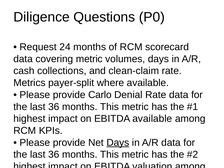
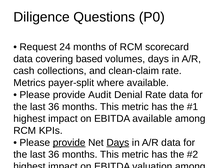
covering metric: metric -> based (89, 59)
Carlo: Carlo -> Audit (100, 95)
provide underline: none -> present (69, 143)
